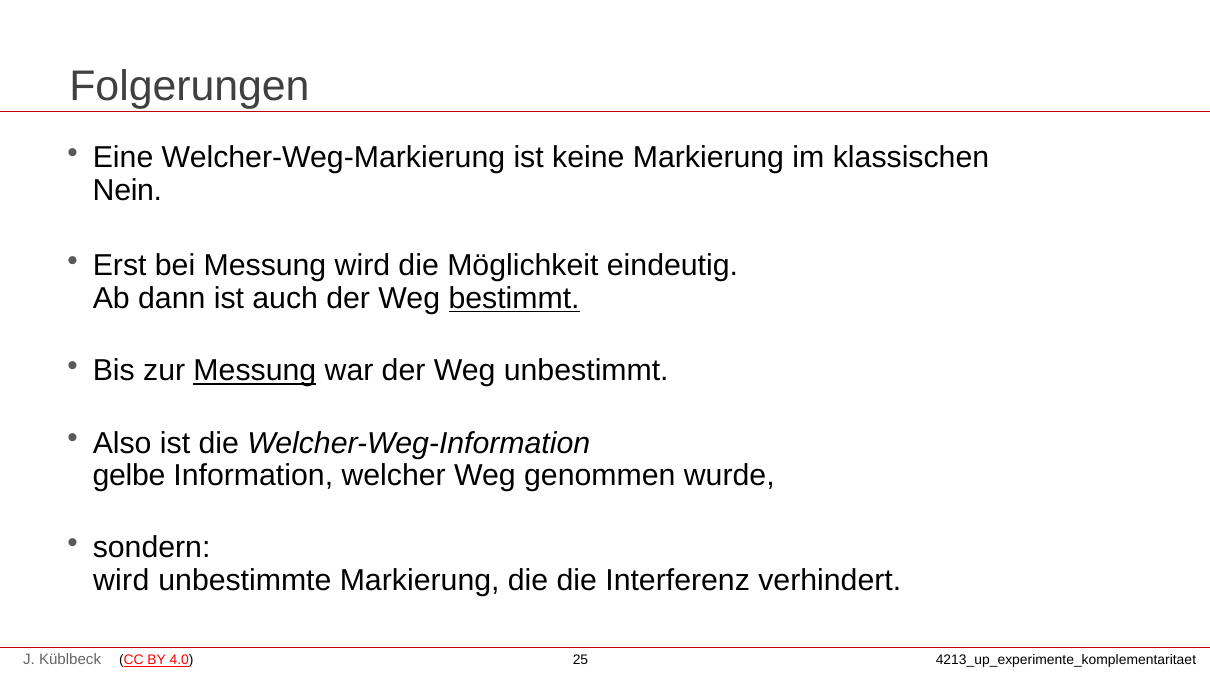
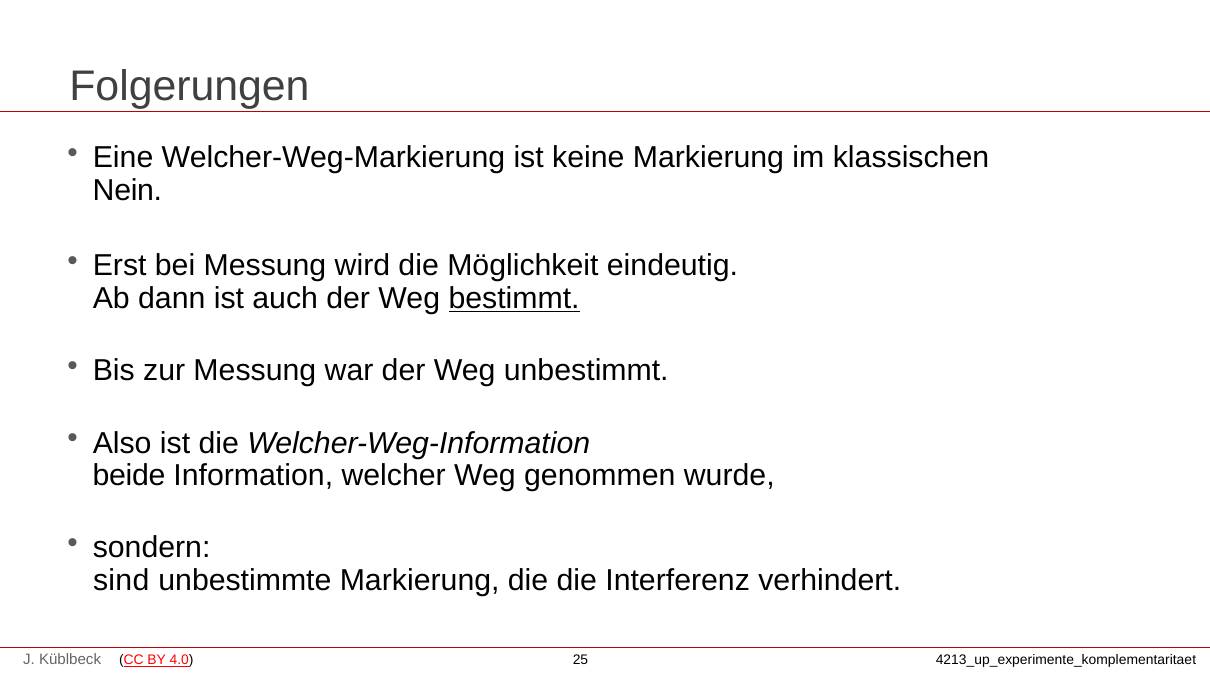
Messung underline: present -> none (255, 371)
gelbe: gelbe -> beide (129, 476)
wird: wird -> sind (121, 581)
